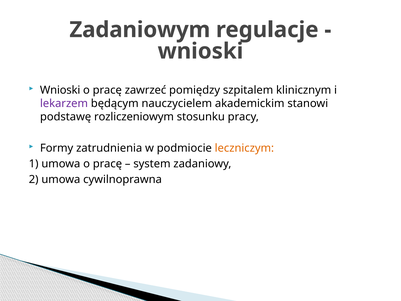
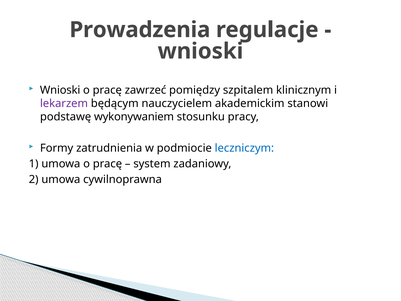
Zadaniowym: Zadaniowym -> Prowadzenia (140, 30)
rozliczeniowym: rozliczeniowym -> wykonywaniem (134, 117)
leczniczym colour: orange -> blue (244, 148)
